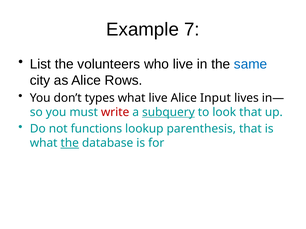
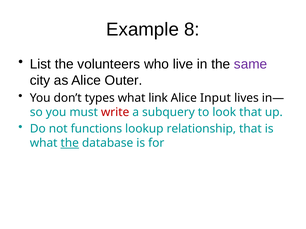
7: 7 -> 8 (192, 30)
same colour: blue -> purple (251, 64)
Rows: Rows -> Outer (124, 81)
what live: live -> link (158, 98)
subquery underline: present -> none (168, 112)
parenthesis: parenthesis -> relationship (201, 129)
